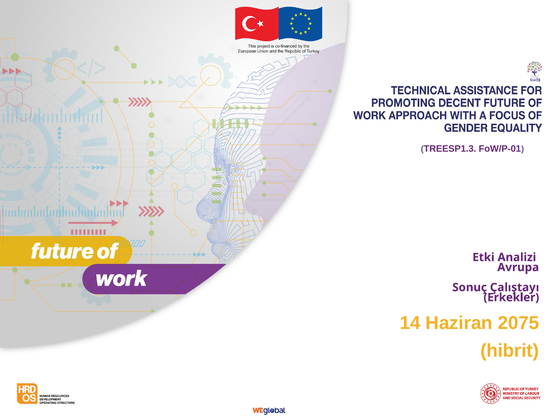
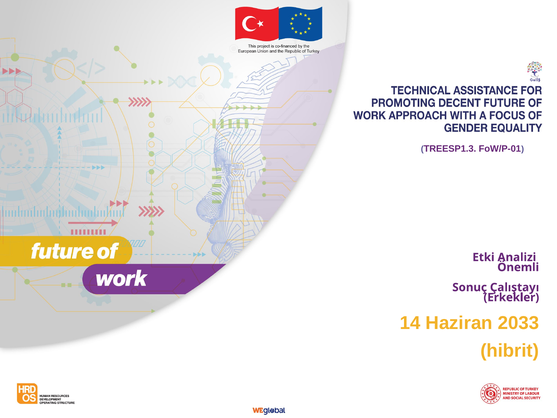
Avrupa: Avrupa -> Önemli (518, 267)
2075: 2075 -> 2033 (518, 323)
